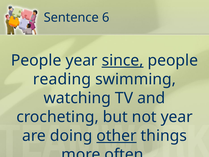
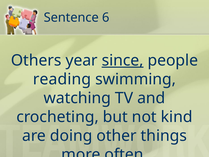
People: People -> Others (36, 60)
not year: year -> kind (177, 117)
other underline: present -> none (117, 136)
